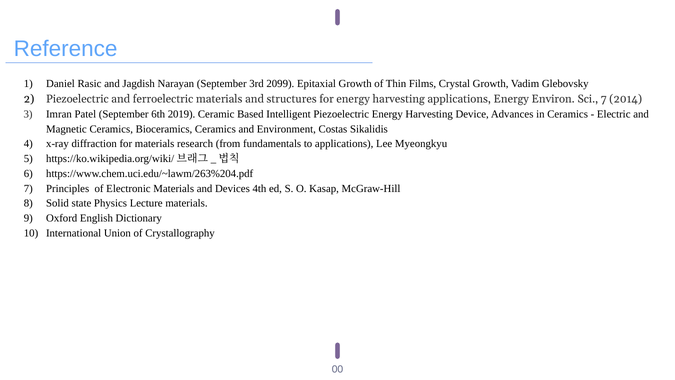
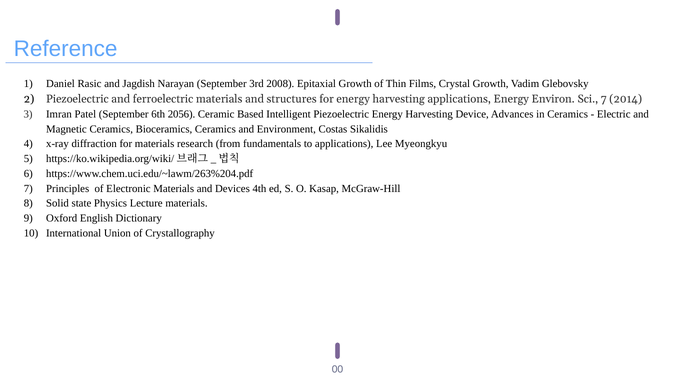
2099: 2099 -> 2008 (280, 84)
2019: 2019 -> 2056 (182, 114)
